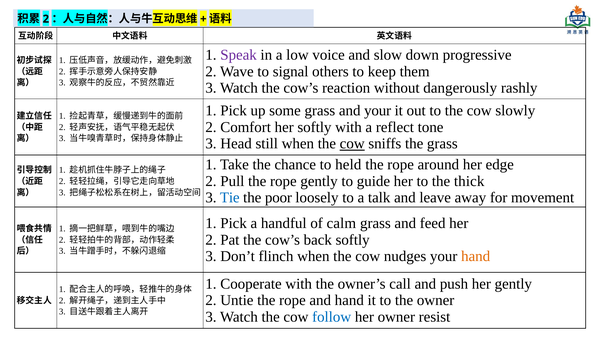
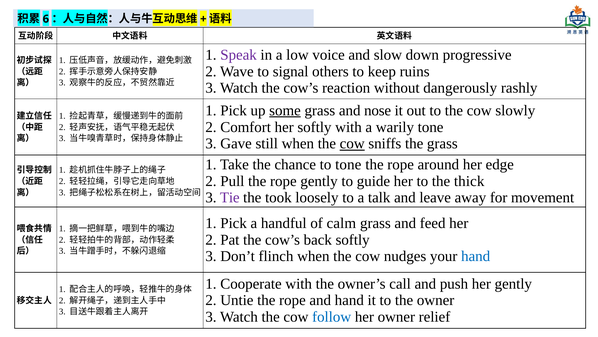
2: 2 -> 6 (46, 19)
them: them -> ruins (415, 71)
some underline: none -> present (285, 110)
and your: your -> nose (378, 110)
reflect: reflect -> warily (395, 127)
Head: Head -> Gave (236, 143)
to held: held -> tone (348, 164)
Tie colour: blue -> purple (230, 197)
poor: poor -> took (278, 197)
hand colour: orange -> blue (476, 256)
resist: resist -> relief (434, 316)
